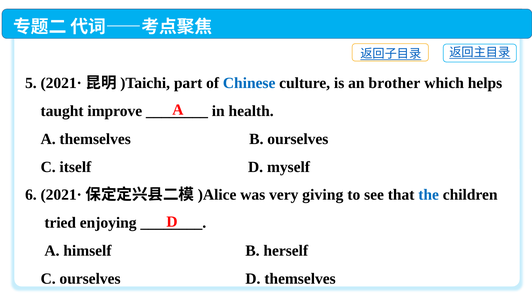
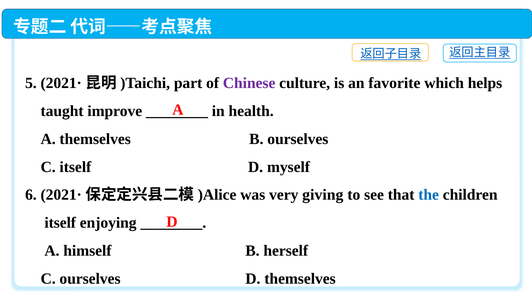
Chinese colour: blue -> purple (249, 83)
brother: brother -> favorite (394, 83)
tried: tried -> itself (60, 223)
